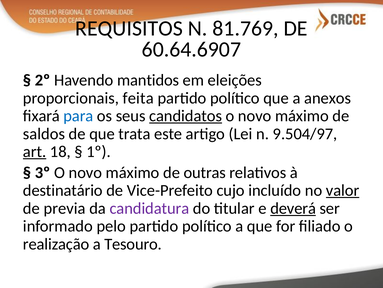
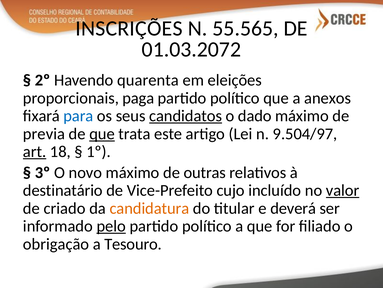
REQUISITOS: REQUISITOS -> INSCRIÇÕES (129, 28)
81.769: 81.769 -> 55.565 (246, 28)
60.64.6907: 60.64.6907 -> 01.03.2072 (191, 49)
mantidos: mantidos -> quarenta (148, 80)
feita: feita -> paga (138, 98)
novo: novo -> dado (255, 116)
saldos: saldos -> previa (44, 133)
que underline: none -> present (102, 133)
previa: previa -> criado (65, 208)
candidatura colour: purple -> orange (149, 208)
deverá underline: present -> none (293, 208)
pelo underline: none -> present (111, 226)
realização: realização -> obrigação (56, 243)
